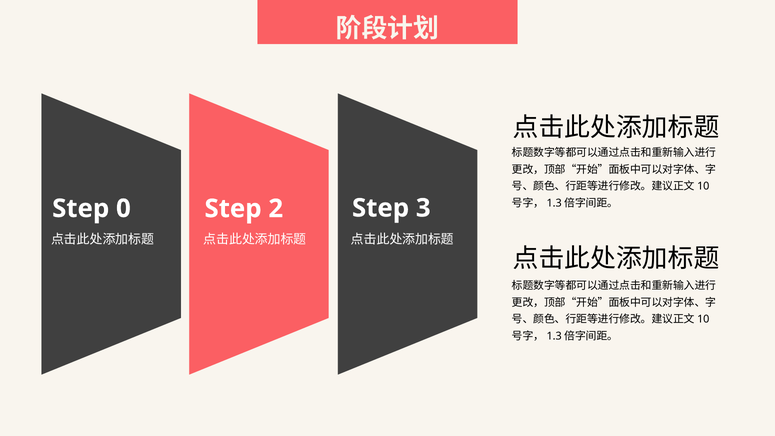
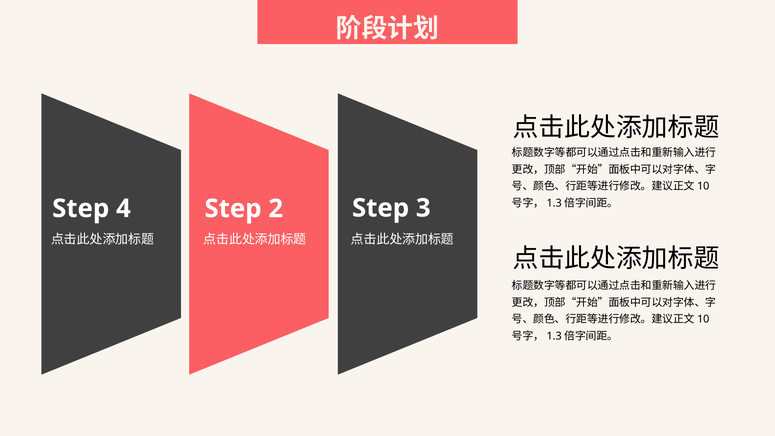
0: 0 -> 4 (123, 209)
